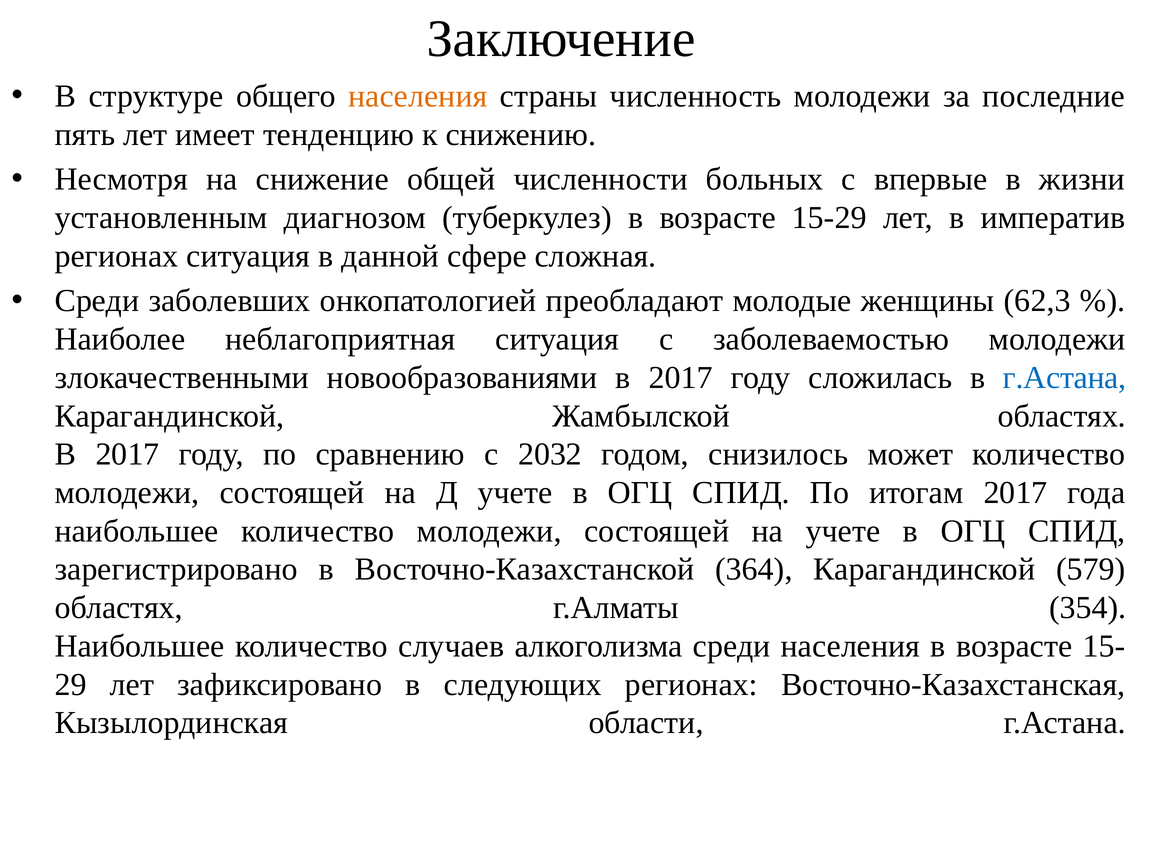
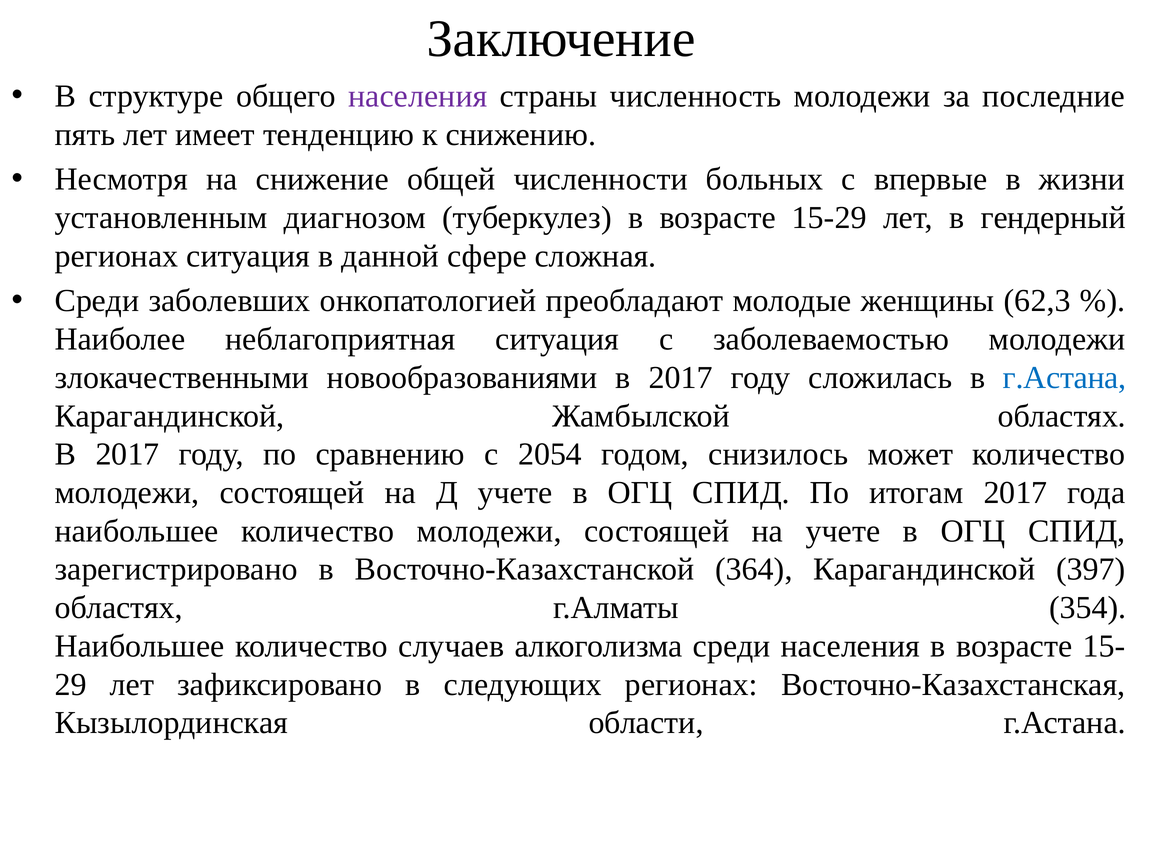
населения colour: orange -> purple (418, 96)
императив: императив -> гендерный (1053, 218)
2032: 2032 -> 2054 (550, 454)
579: 579 -> 397 (1091, 570)
